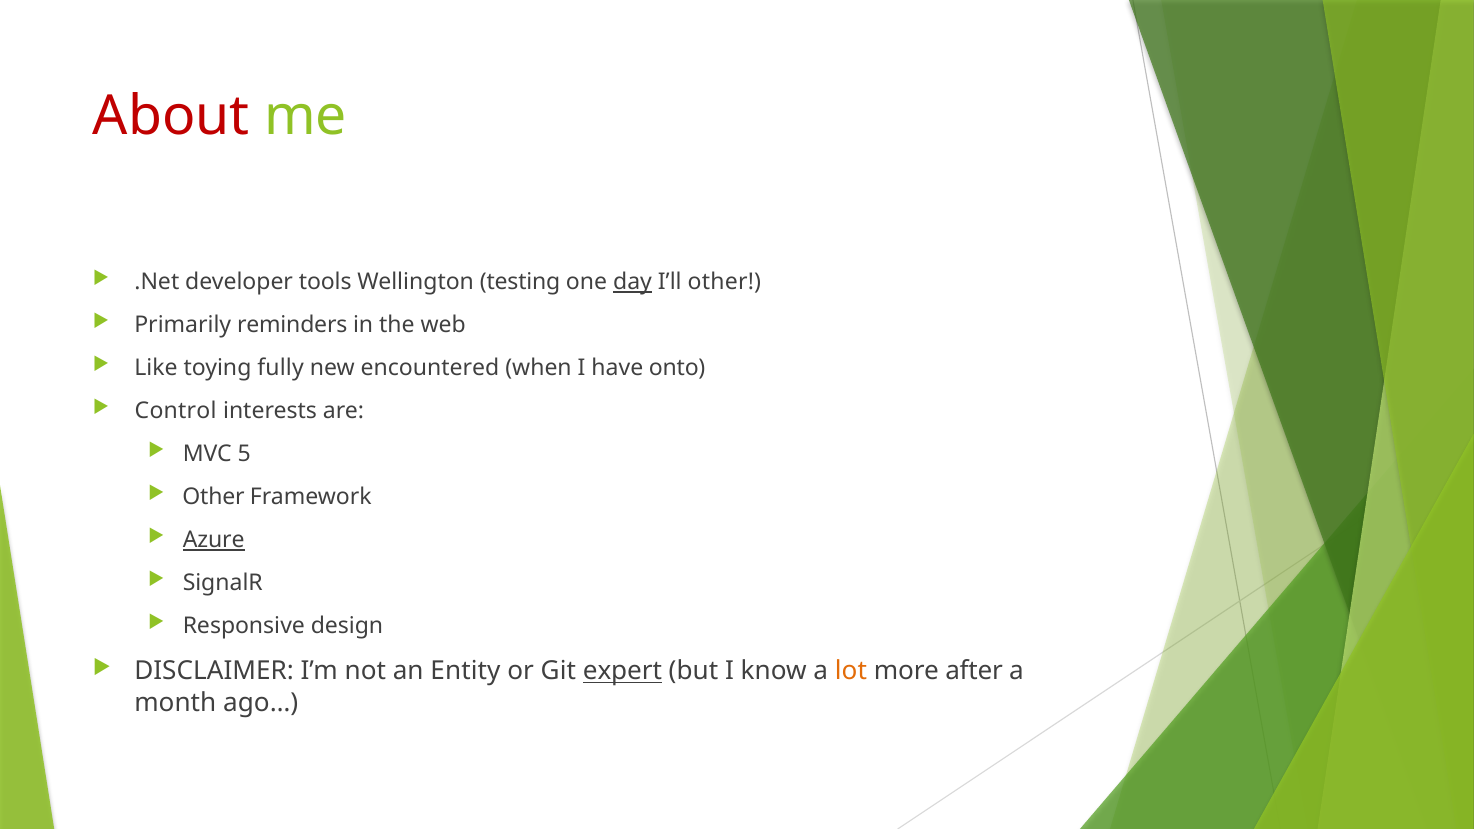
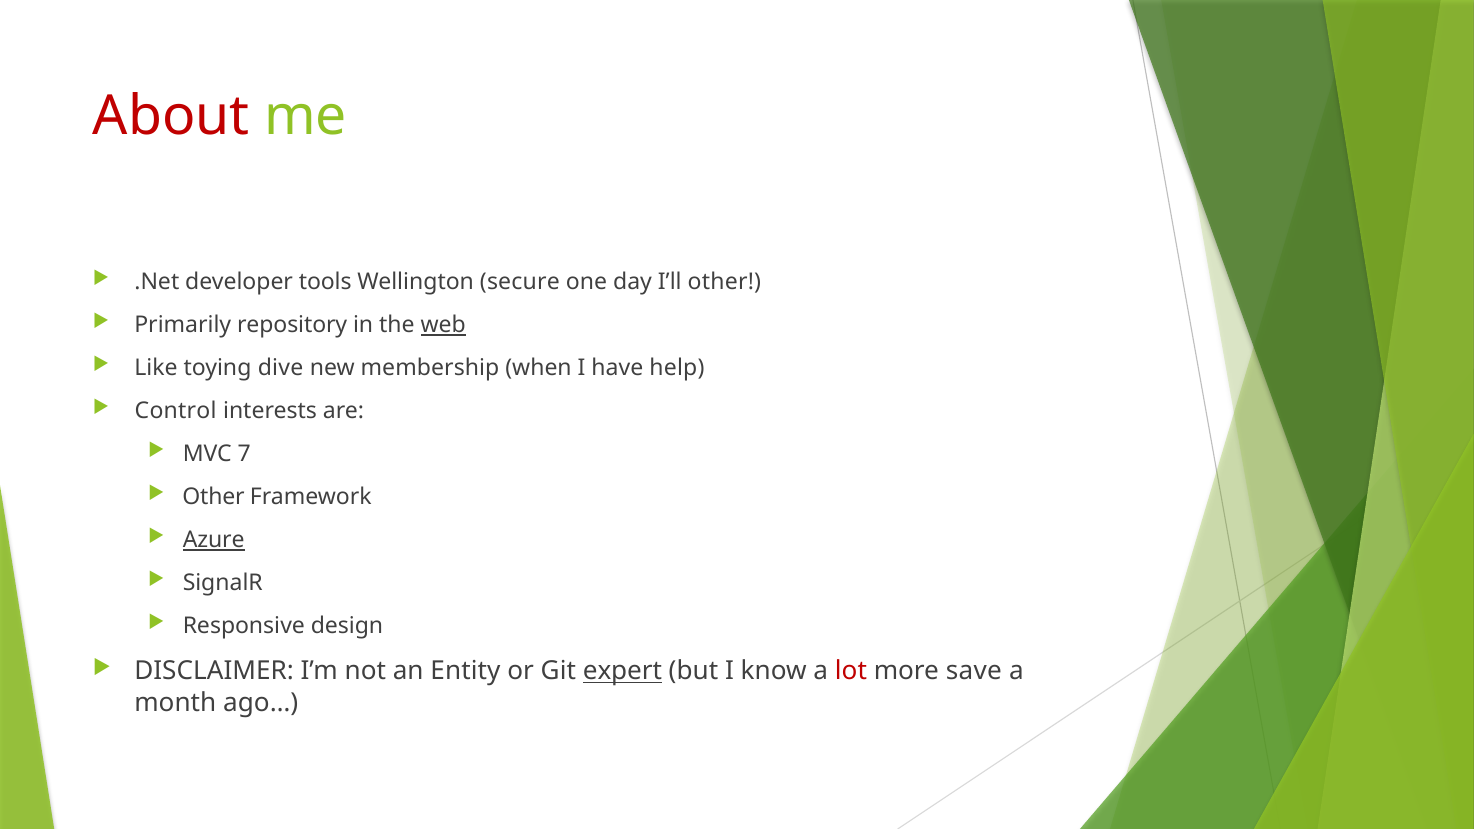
testing: testing -> secure (520, 282)
day underline: present -> none (633, 282)
reminders: reminders -> repository (292, 325)
web underline: none -> present (443, 325)
fully: fully -> dive (281, 368)
encountered: encountered -> membership (430, 368)
onto: onto -> help (677, 368)
5: 5 -> 7 (244, 454)
lot colour: orange -> red (851, 671)
after: after -> save (974, 671)
